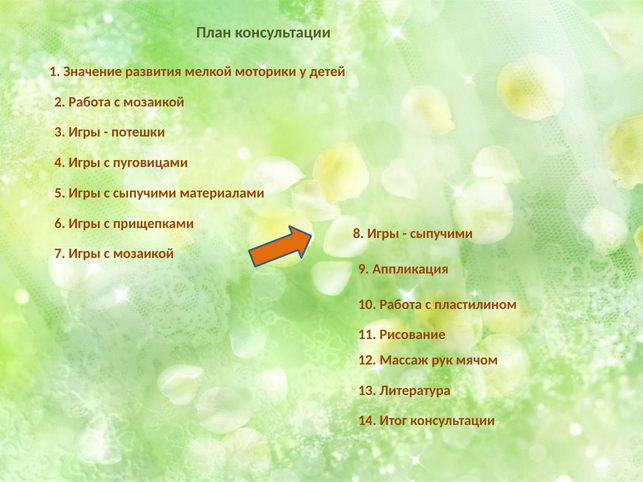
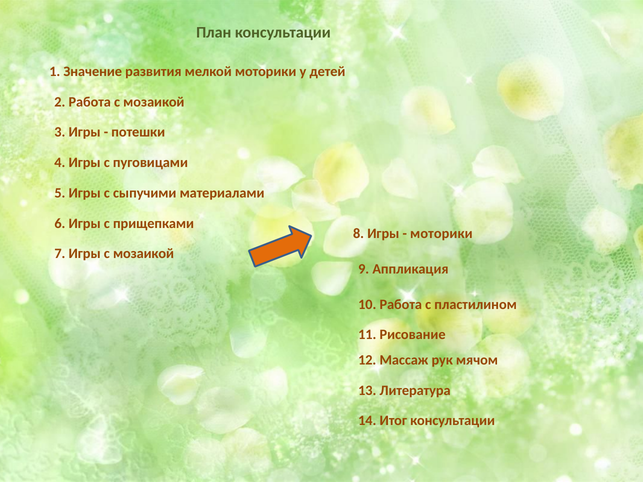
сыпучими: сыпучими -> моторики (441, 234)
